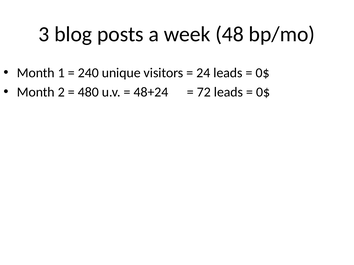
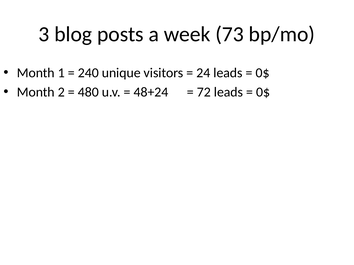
48: 48 -> 73 (230, 34)
